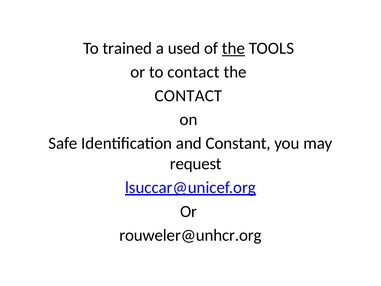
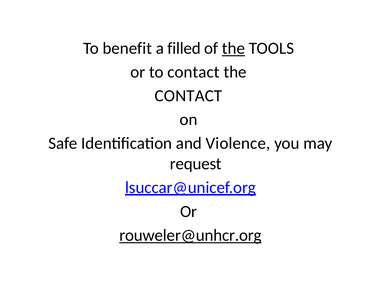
trained: trained -> benefit (127, 48)
used: used -> filled (184, 48)
Constant: Constant -> Violence (238, 143)
rouweler@unhcr.org underline: none -> present (190, 235)
